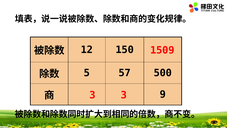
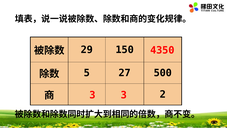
1509: 1509 -> 4350 (162, 50)
12: 12 -> 29 (87, 50)
57: 57 -> 27 (125, 73)
9: 9 -> 2 (163, 94)
